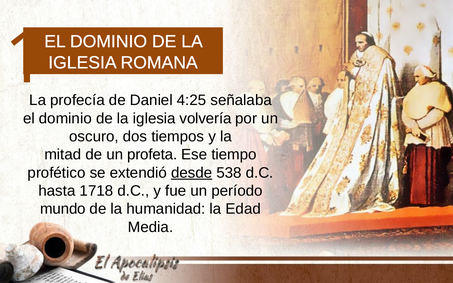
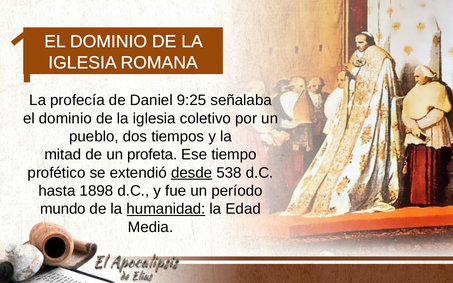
4:25: 4:25 -> 9:25 (192, 100)
volvería: volvería -> coletivo (205, 119)
oscuro: oscuro -> pueblo (94, 137)
1718: 1718 -> 1898 (96, 191)
humanidad underline: none -> present (166, 209)
